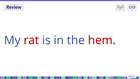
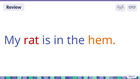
hem colour: red -> orange (102, 40)
